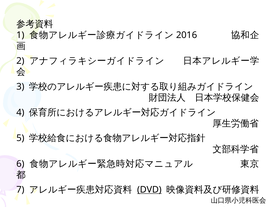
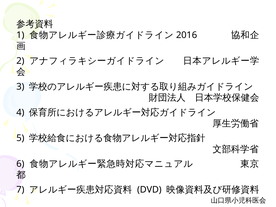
DVD underline: present -> none (149, 190)
